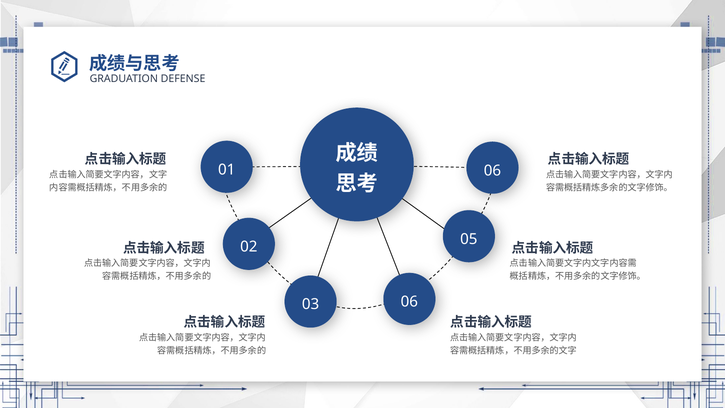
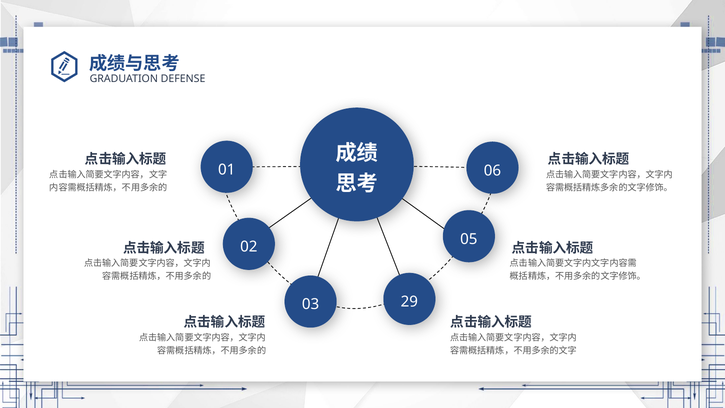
03 06: 06 -> 29 (409, 302)
